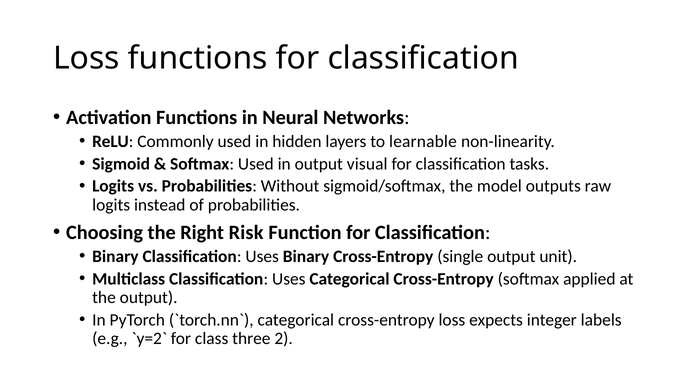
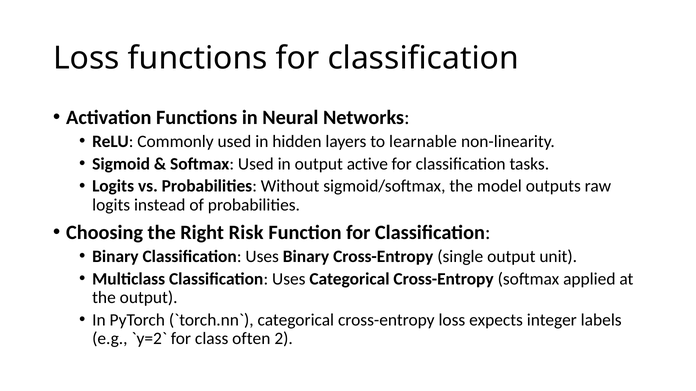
visual: visual -> active (367, 164)
three: three -> often (251, 339)
